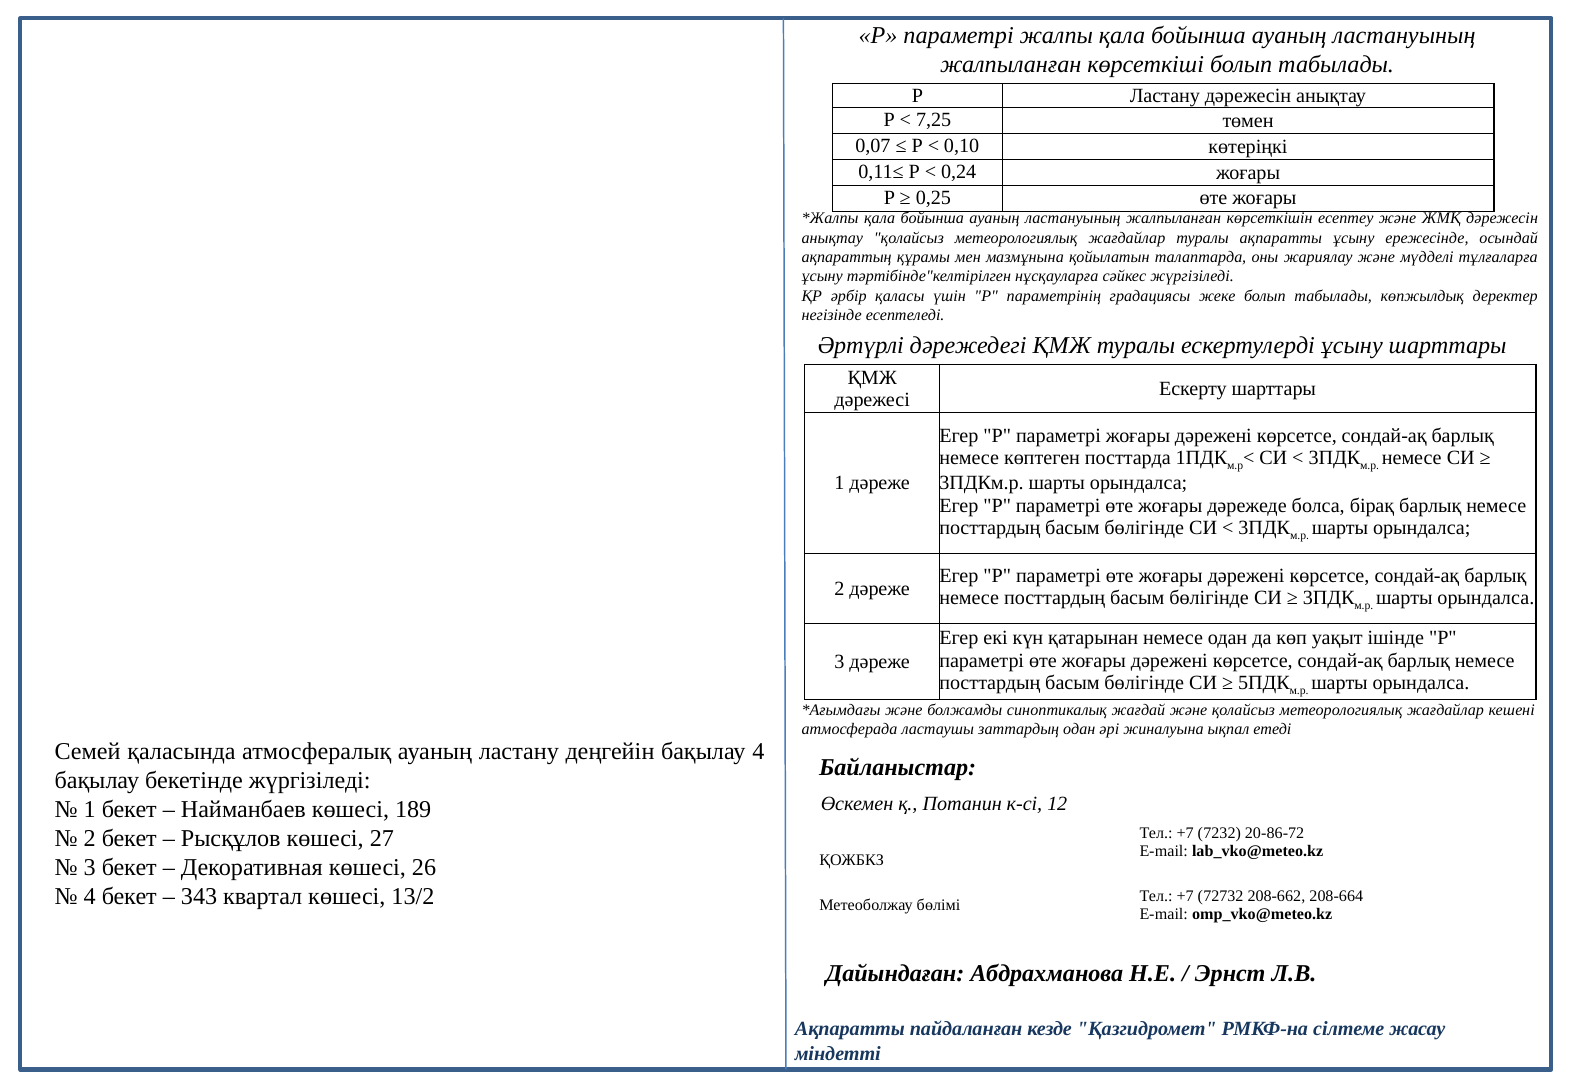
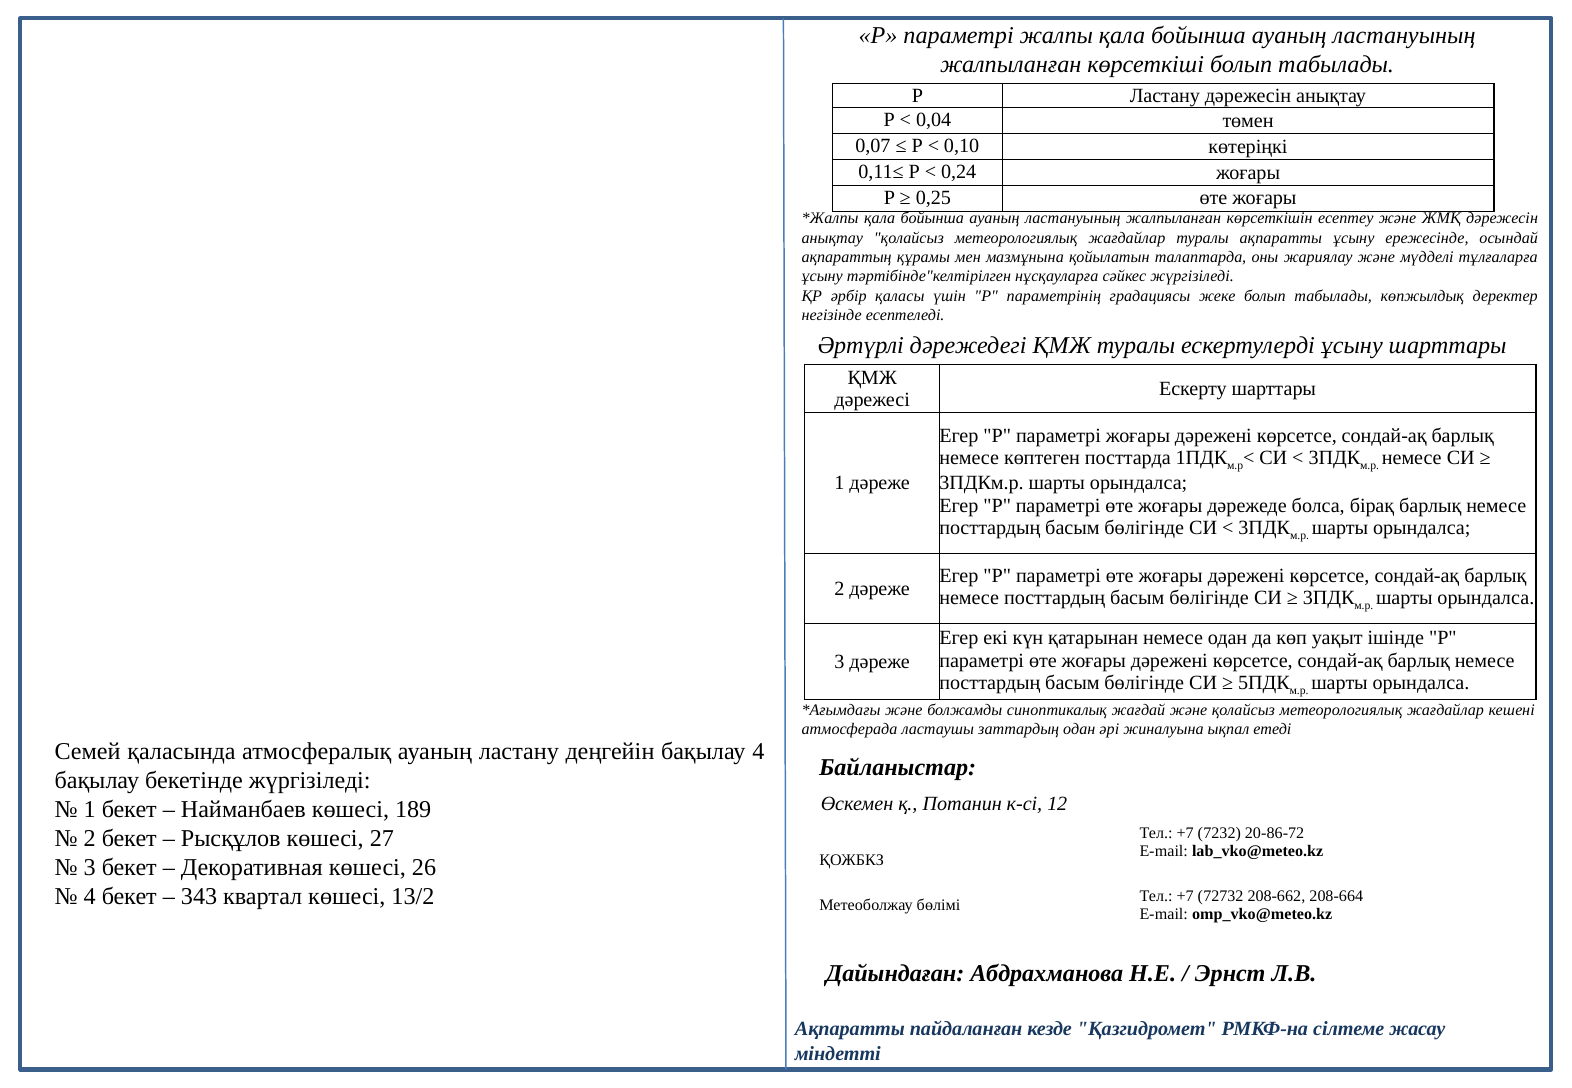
7,25: 7,25 -> 0,04 (934, 120)
